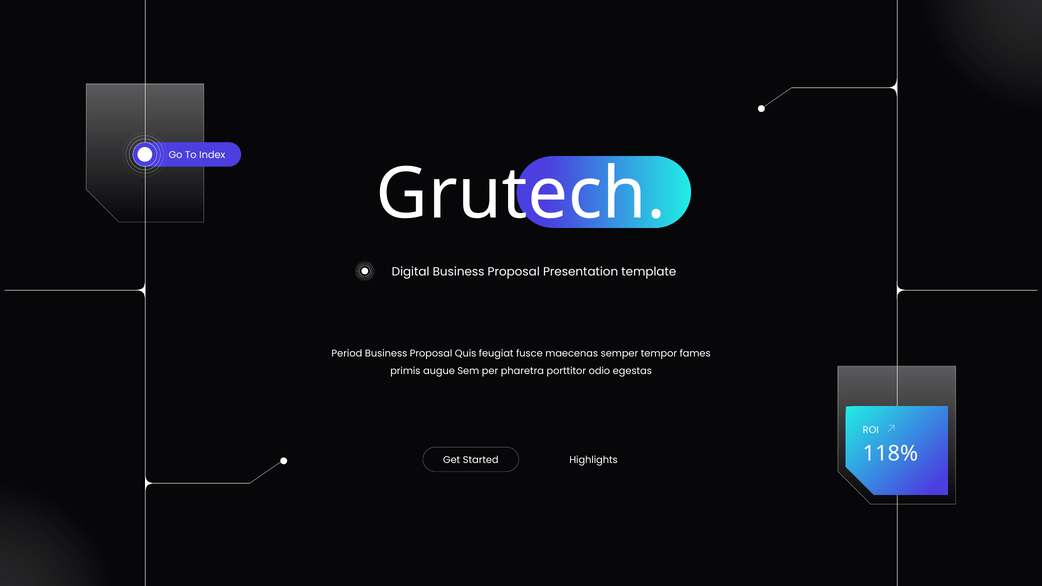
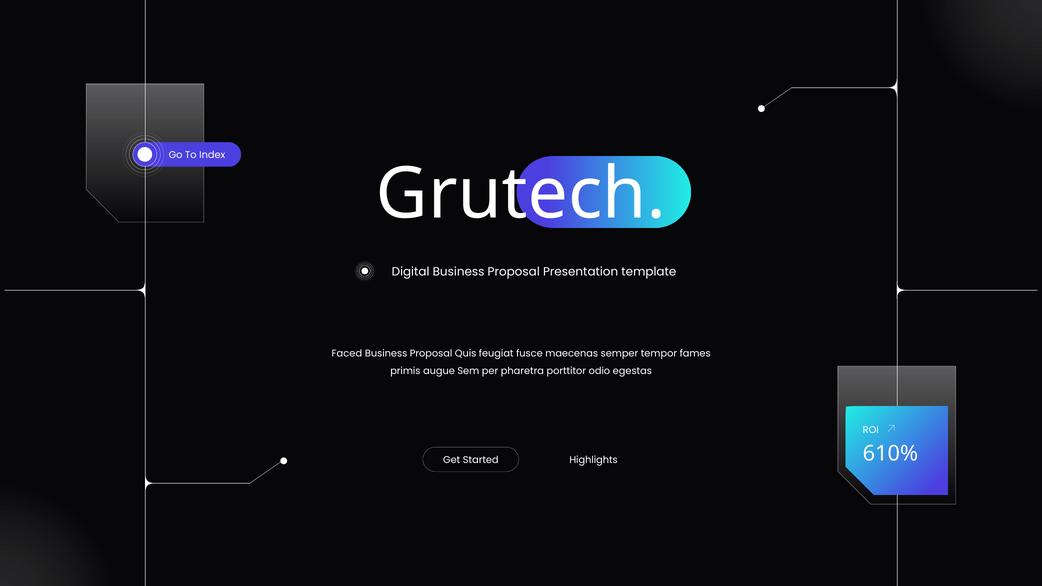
Period: Period -> Faced (347, 354)
118%: 118% -> 610% (890, 454)
